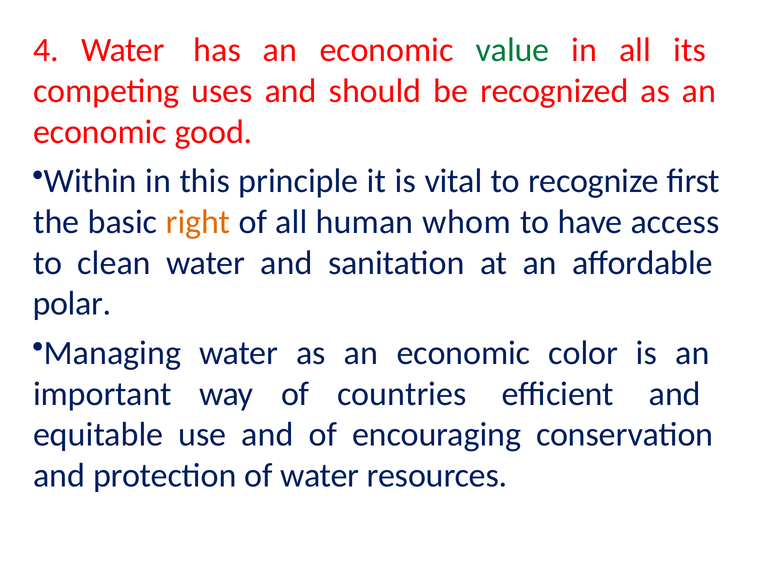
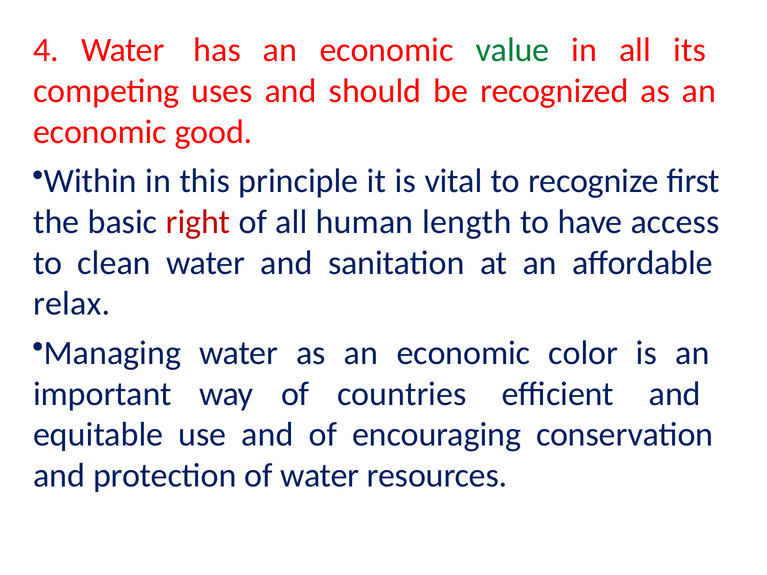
right colour: orange -> red (198, 222)
whom: whom -> length (467, 222)
polar: polar -> relax (72, 304)
